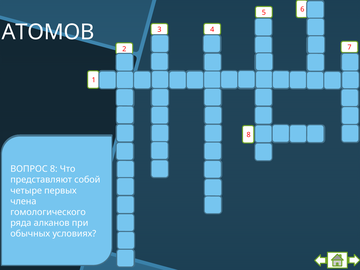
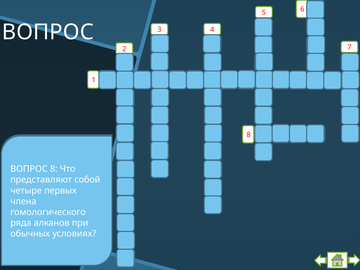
АТОМОВ: АТОМОВ -> ВОПРОС (48, 32)
